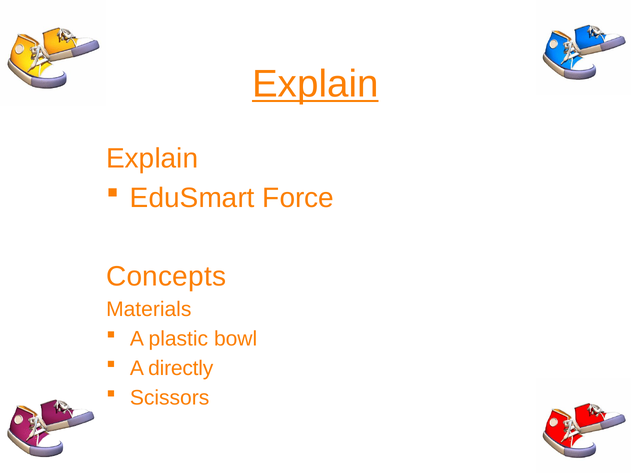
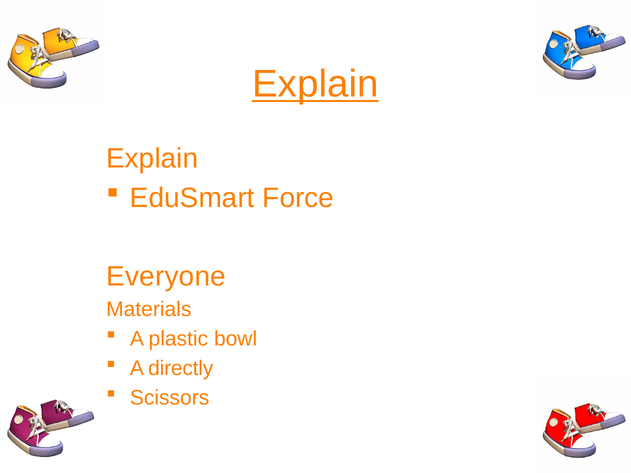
Concepts: Concepts -> Everyone (166, 276)
